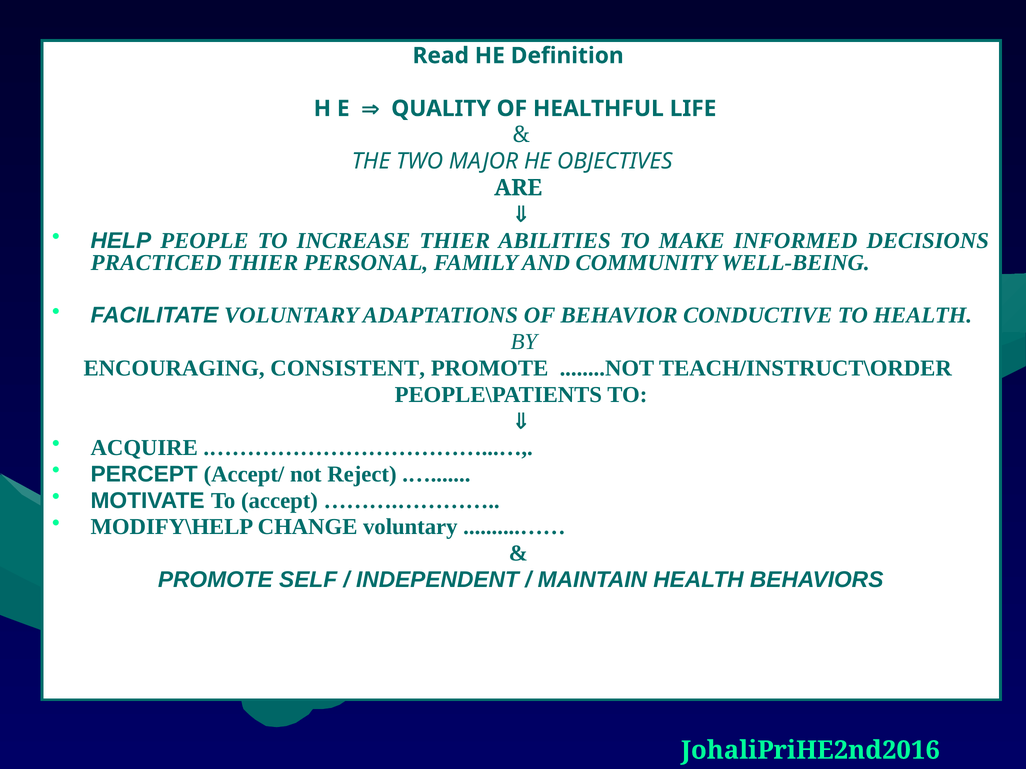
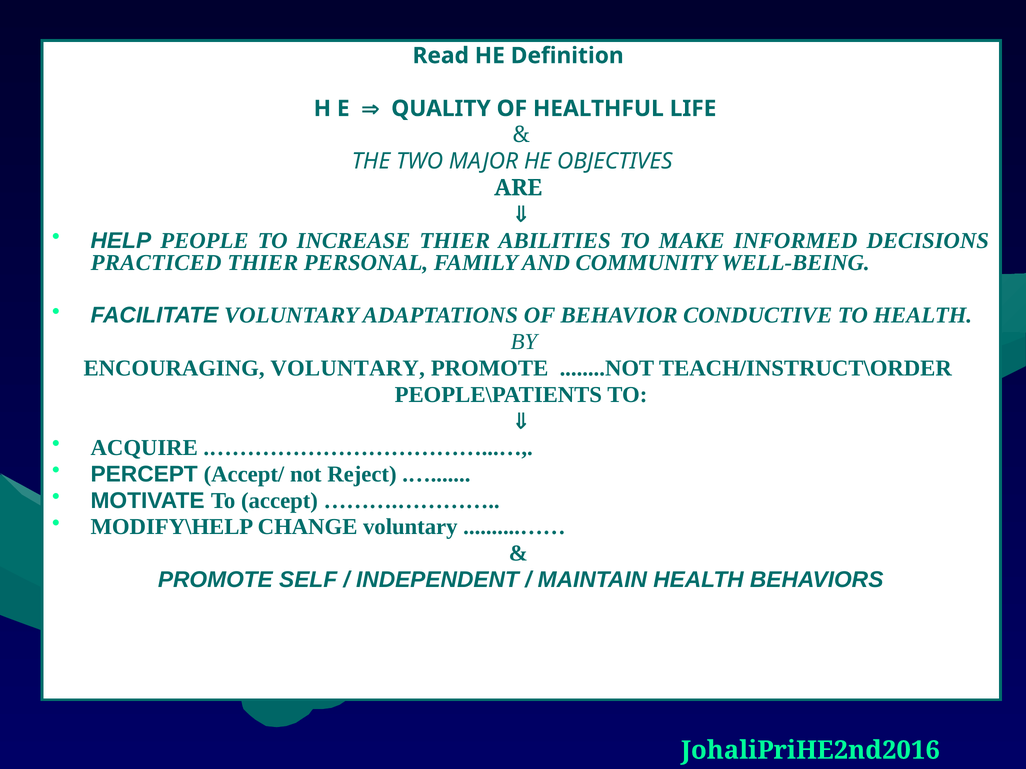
ENCOURAGING CONSISTENT: CONSISTENT -> VOLUNTARY (348, 369)
